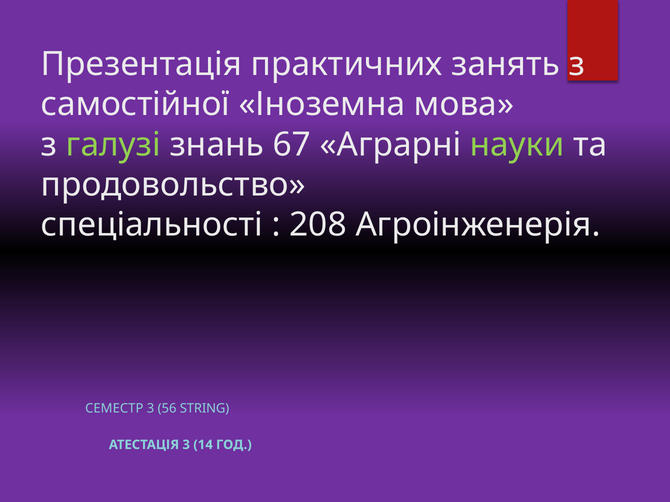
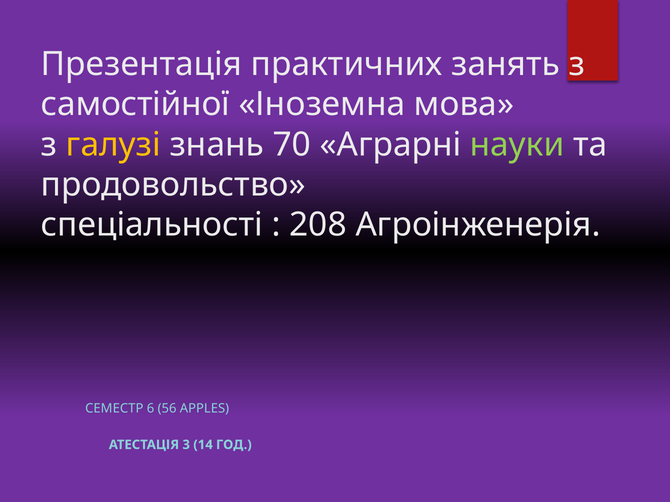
галузі colour: light green -> yellow (113, 145)
67: 67 -> 70 (292, 145)
СЕМЕСТР 3: 3 -> 6 (151, 409)
STRING: STRING -> APPLES (204, 409)
